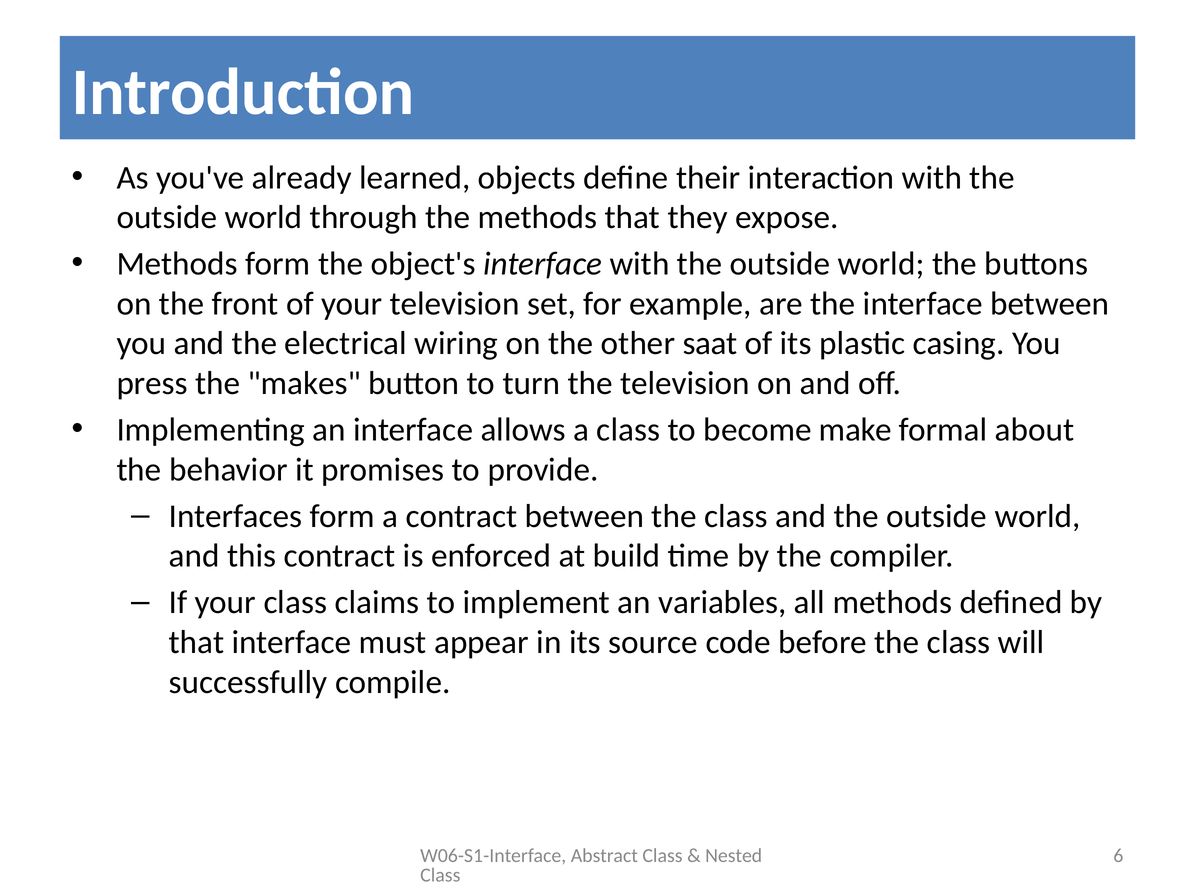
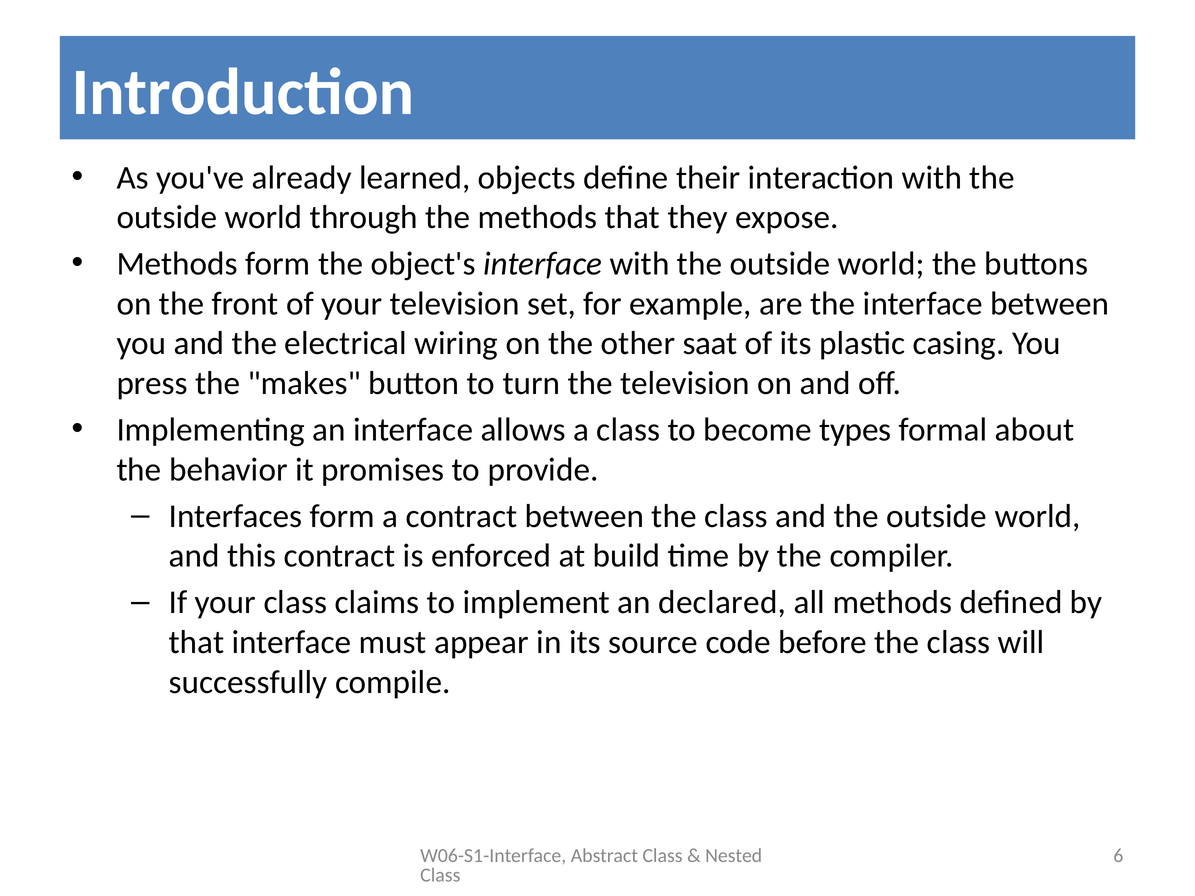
make: make -> types (855, 430)
variables: variables -> declared (722, 603)
